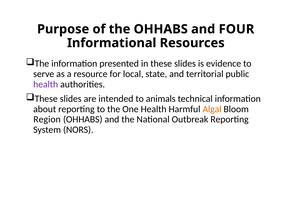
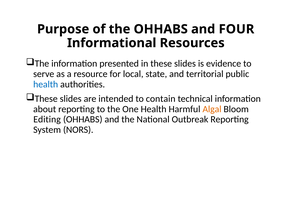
health colour: purple -> blue (46, 84)
animals: animals -> contain (161, 99)
Region: Region -> Editing (47, 119)
